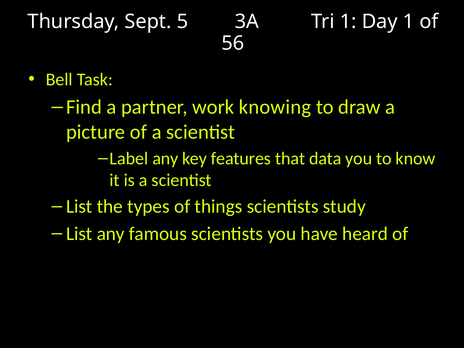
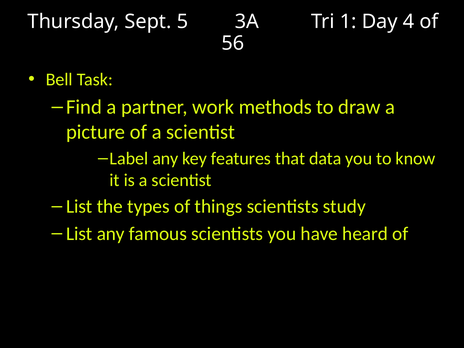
Day 1: 1 -> 4 (409, 22)
knowing: knowing -> methods (275, 107)
